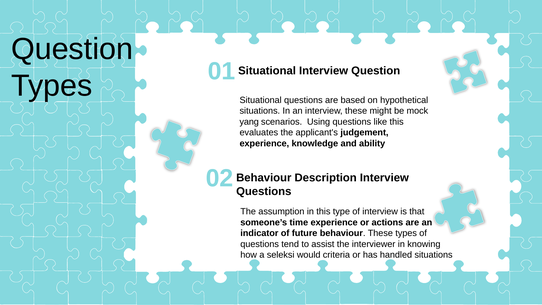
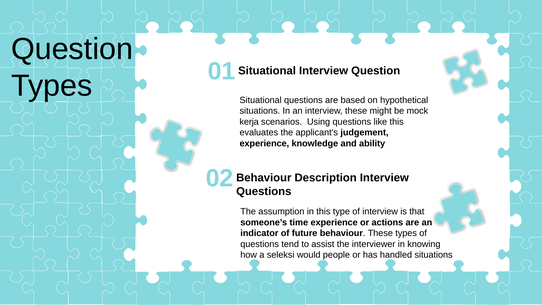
yang: yang -> kerja (249, 122)
criteria: criteria -> people (336, 255)
